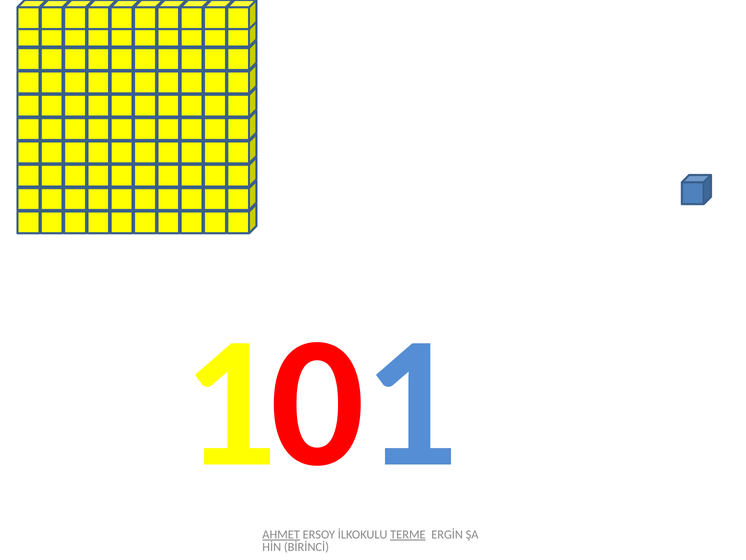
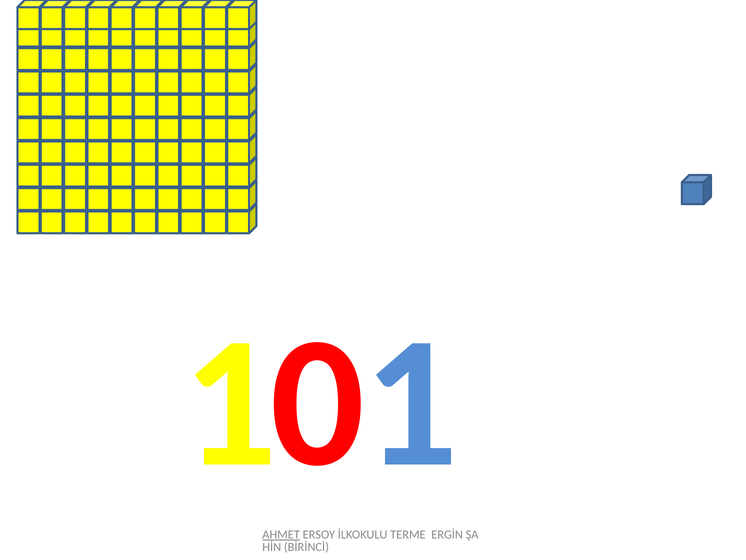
TERME underline: present -> none (408, 534)
